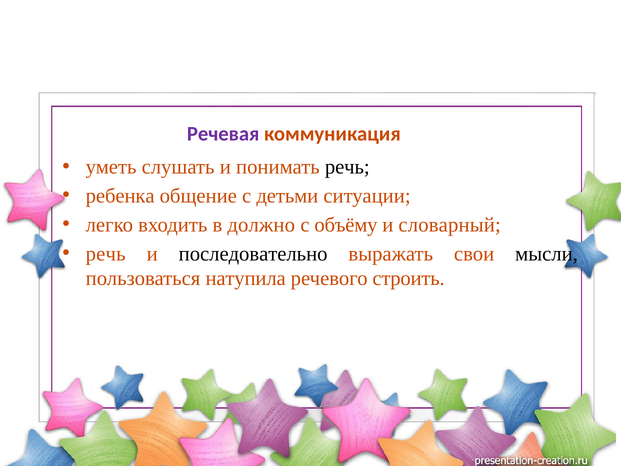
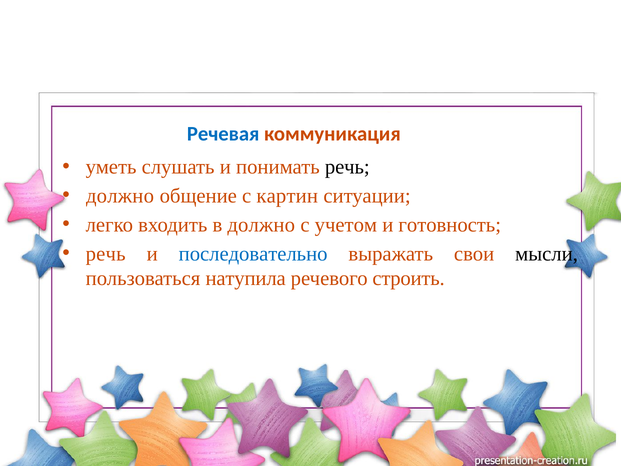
Речевая colour: purple -> blue (223, 134)
ребенка: ребенка -> должно (120, 196)
детьми: детьми -> картин (287, 196)
объёму: объёму -> учетом (346, 225)
словарный: словарный -> готовность (450, 225)
последовательно colour: black -> blue (253, 254)
